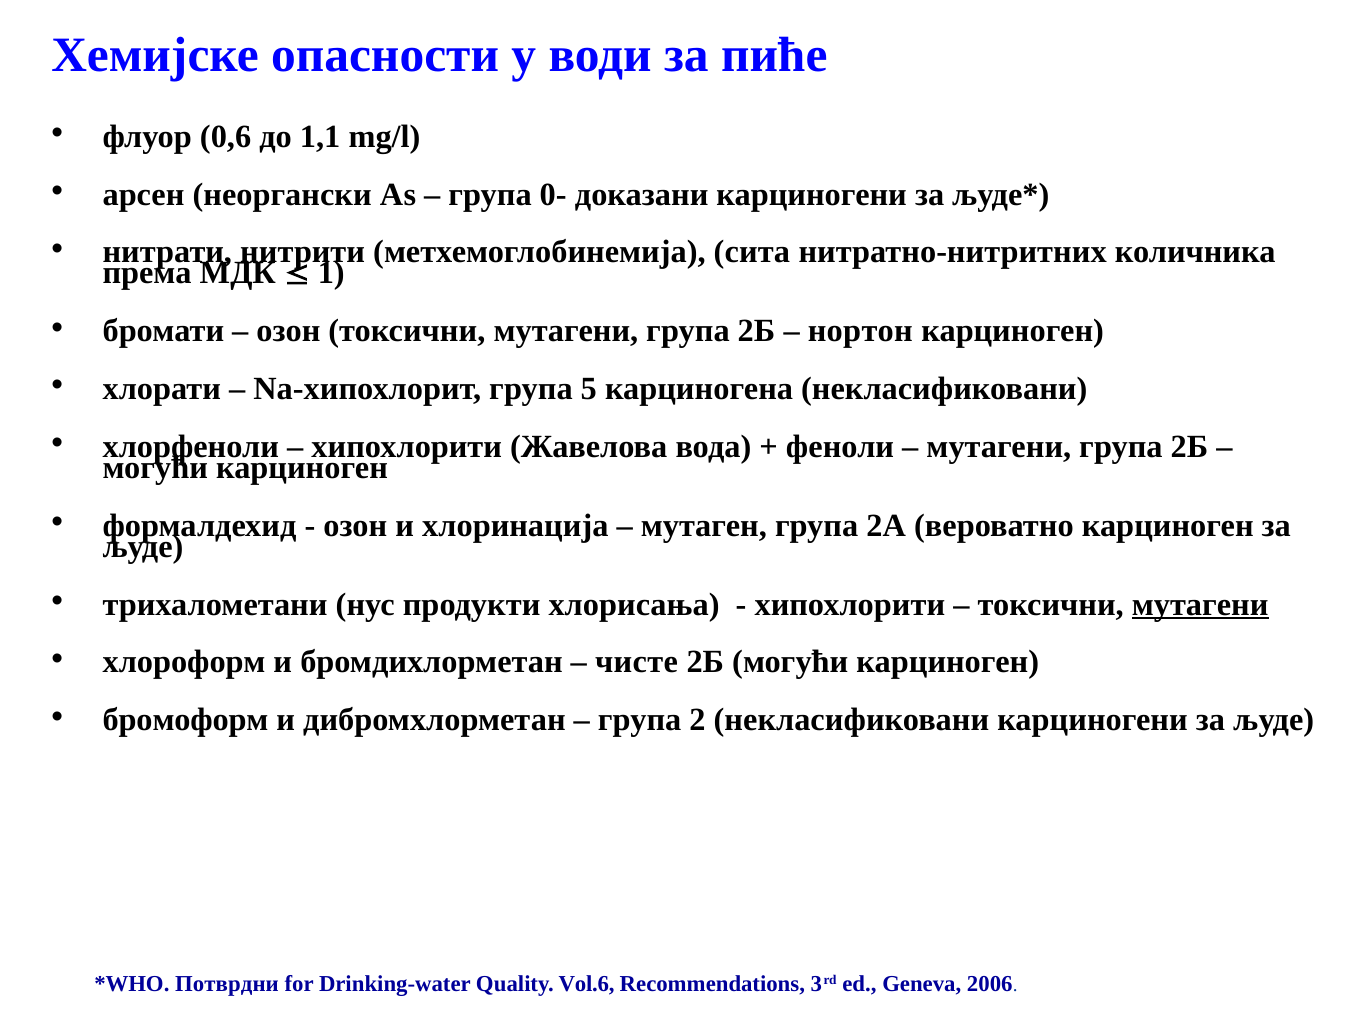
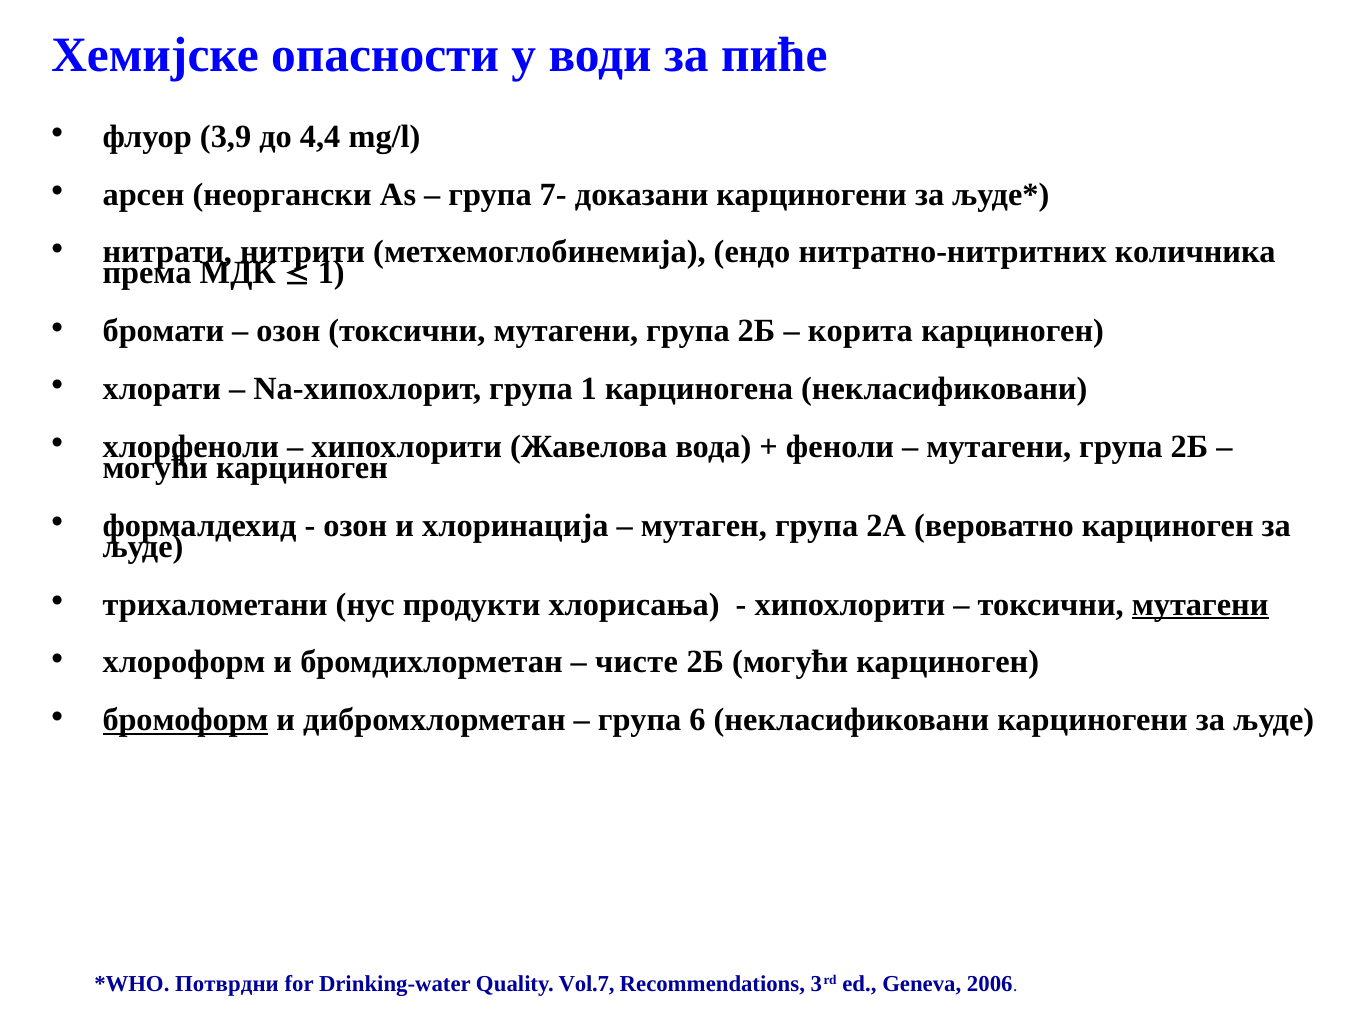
0,6: 0,6 -> 3,9 (226, 137)
1,1: 1,1 -> 4,4 (320, 137)
0-: 0- -> 7- (553, 194)
сита: сита -> ендо (752, 252)
нортон: нортон -> корита (860, 331)
група 5: 5 -> 1 (589, 389)
бромоформ underline: none -> present (186, 720)
2: 2 -> 6 (697, 720)
Vol.6: Vol.6 -> Vol.7 (587, 984)
